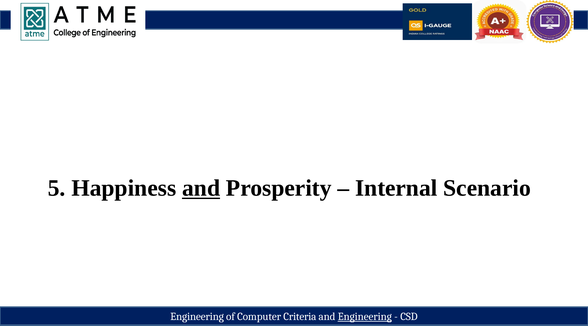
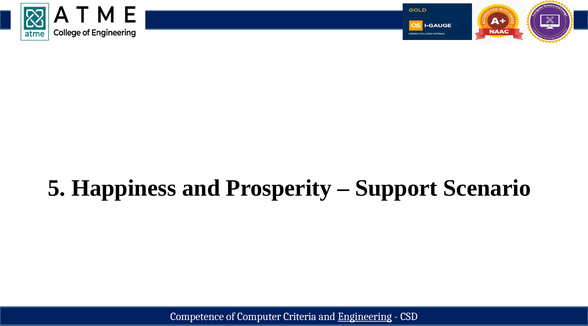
and underline: present -> none (201, 189)
Internal: Internal -> Support (396, 189)
Engineering: Engineering -> Competence (197, 317)
